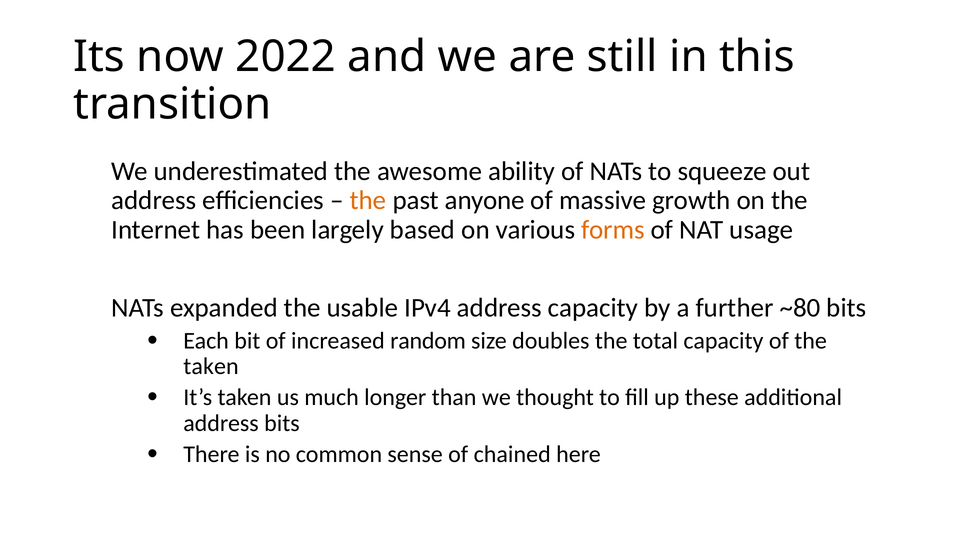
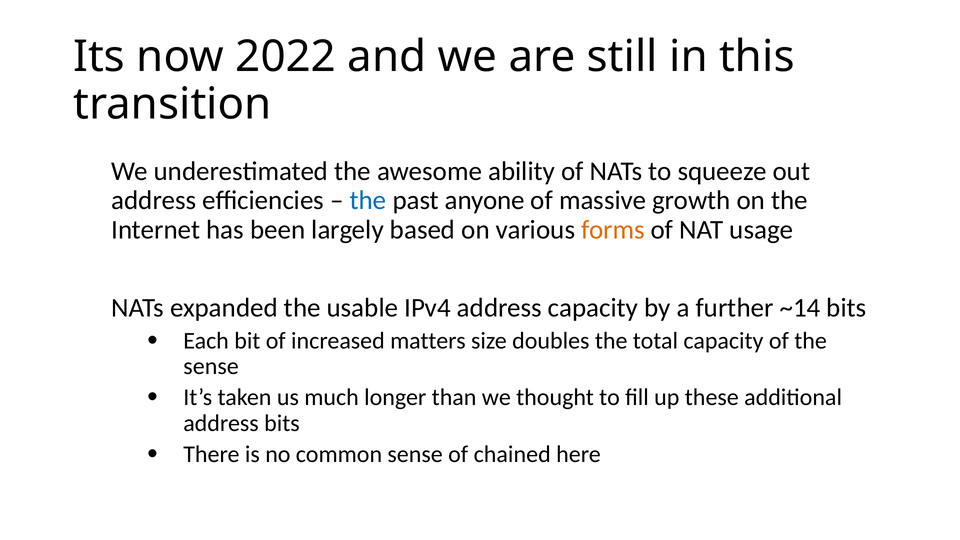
the colour: orange -> blue (368, 201)
~80: ~80 -> ~14 (800, 308)
random: random -> matters (428, 341)
taken: taken -> sense (211, 367)
